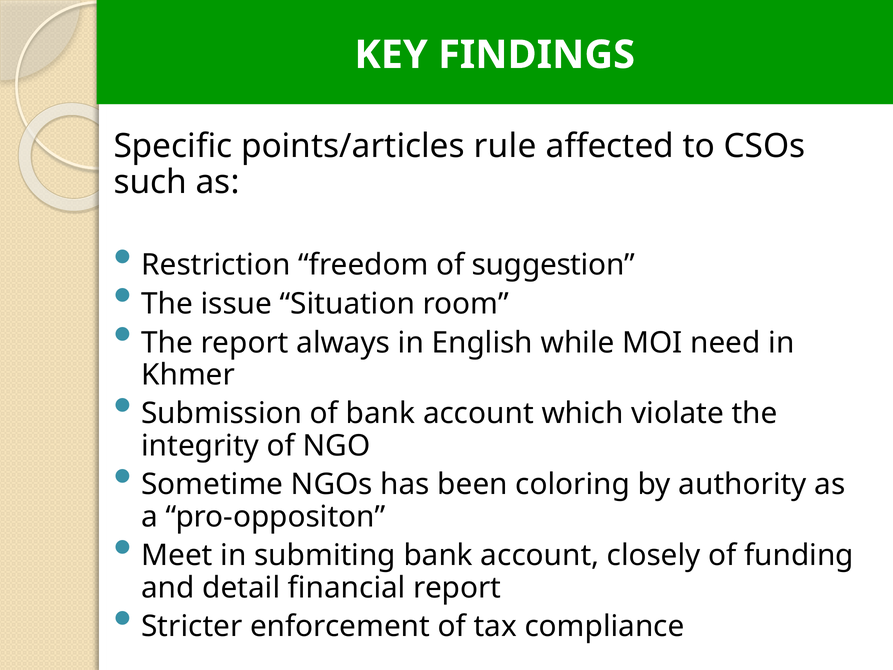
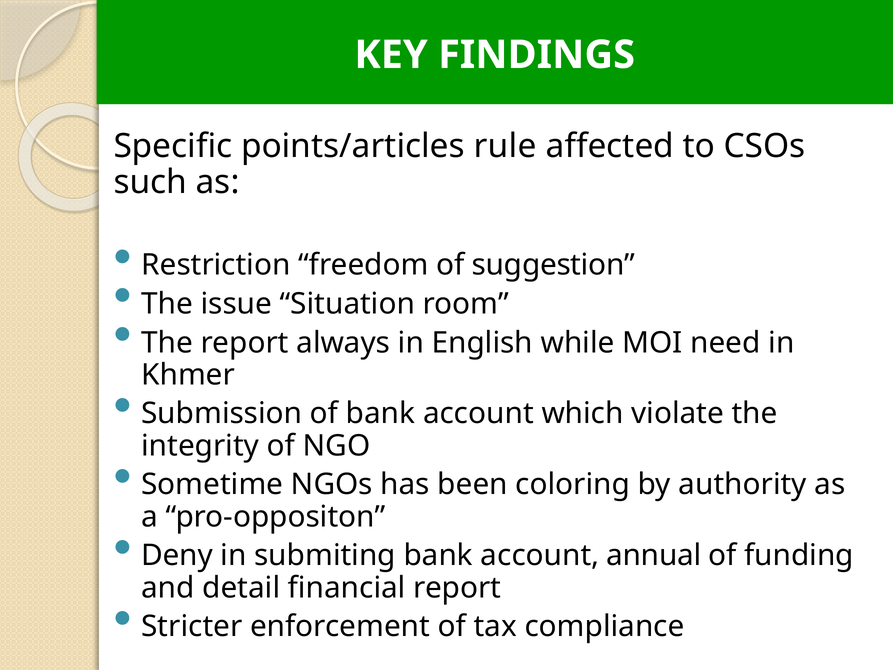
Meet: Meet -> Deny (177, 555)
closely: closely -> annual (654, 555)
